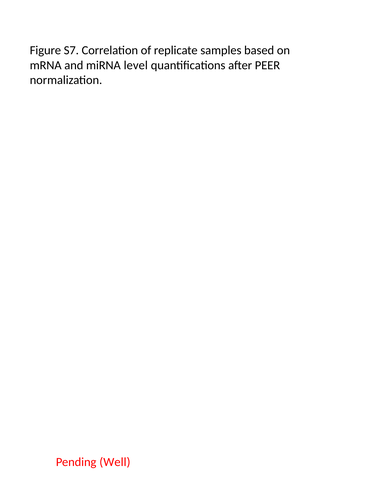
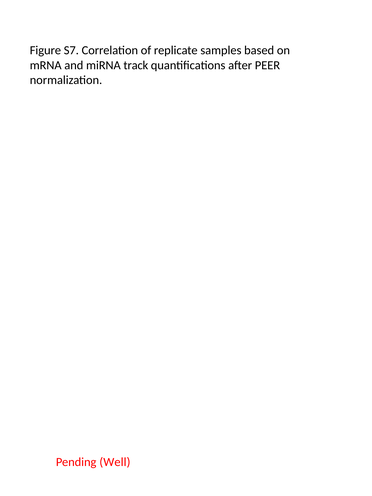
level: level -> track (136, 65)
